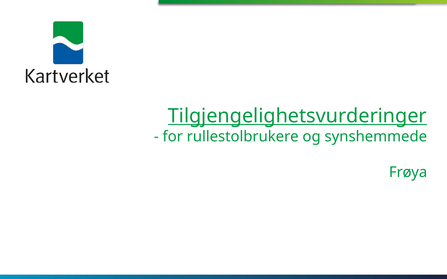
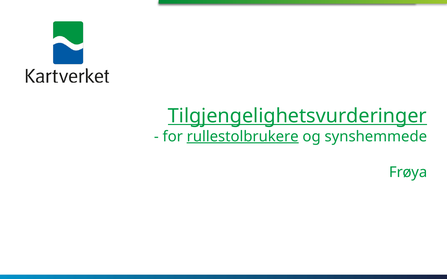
rullestolbrukere underline: none -> present (243, 137)
